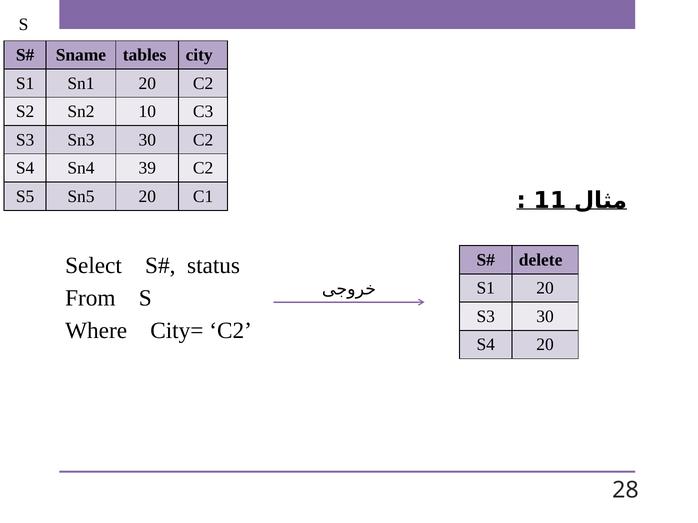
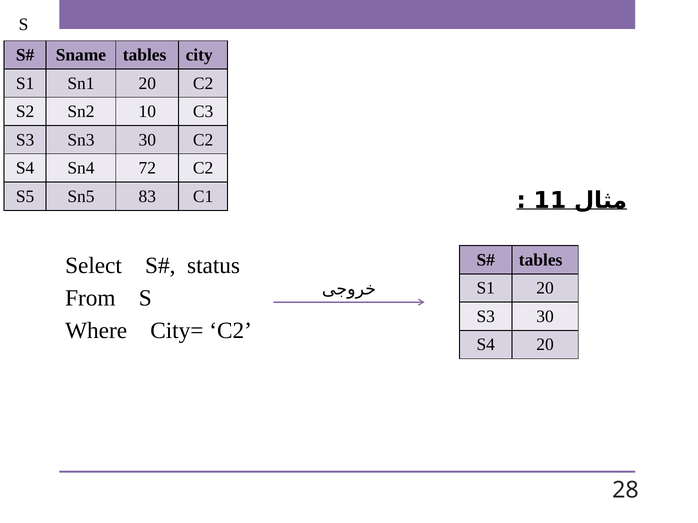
39: 39 -> 72 (147, 168)
Sn5 20: 20 -> 83 (147, 197)
delete: delete -> tables (541, 260)
